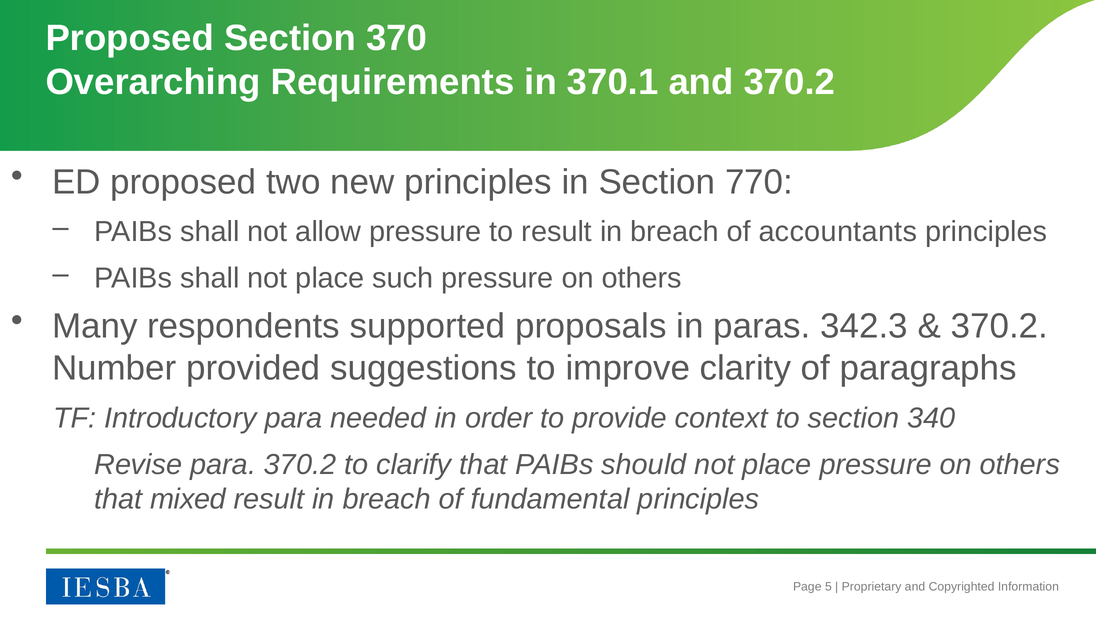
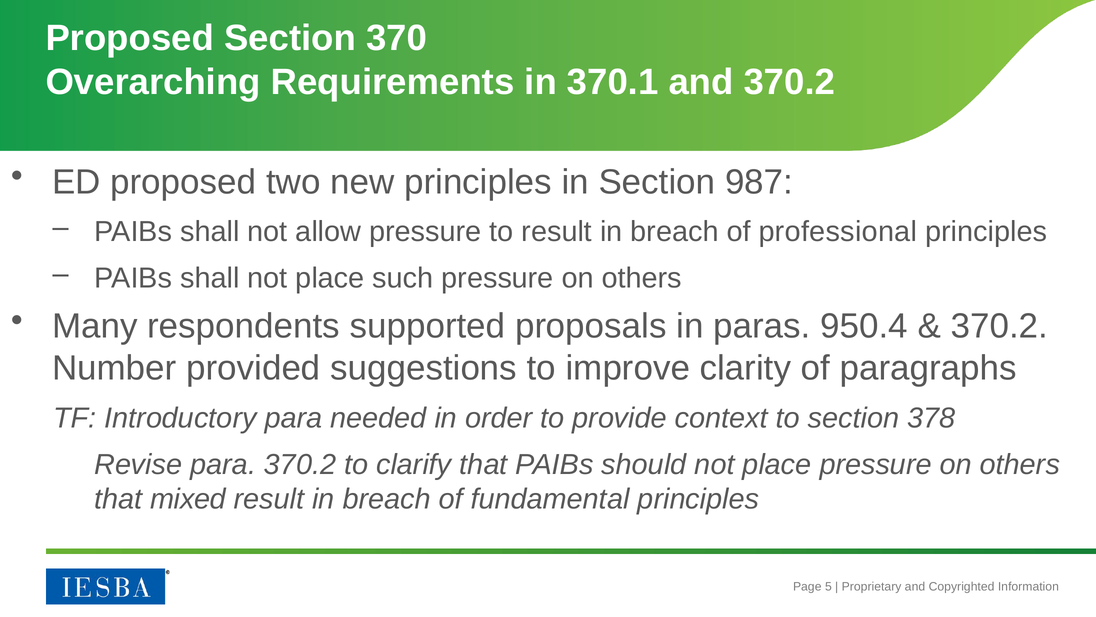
770: 770 -> 987 (759, 182)
accountants: accountants -> professional (838, 232)
342.3: 342.3 -> 950.4 (864, 326)
340: 340 -> 378 (931, 418)
